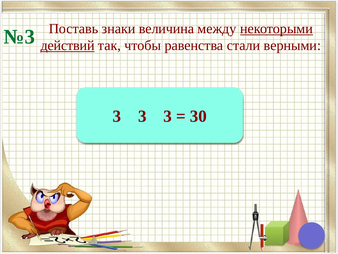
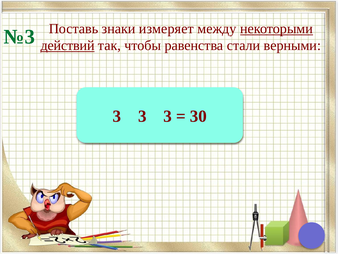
величина: величина -> измеряет (166, 29)
